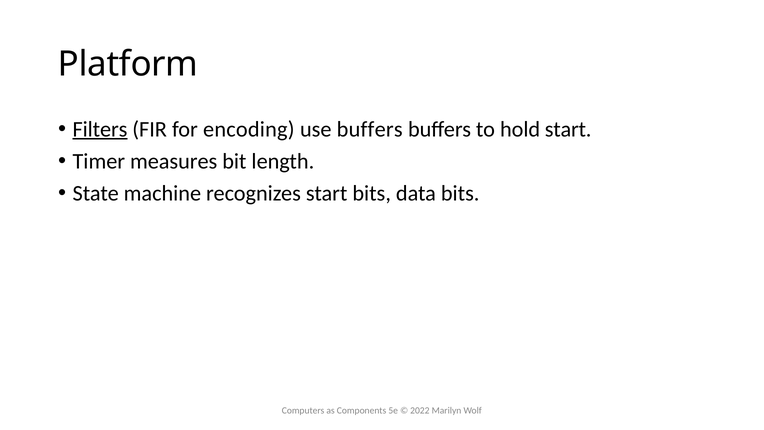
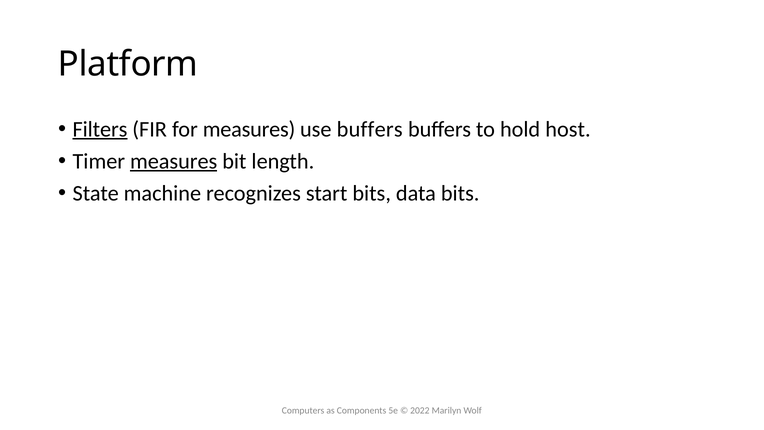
for encoding: encoding -> measures (249, 129)
hold start: start -> host (568, 129)
measures underline: none -> present (174, 161)
